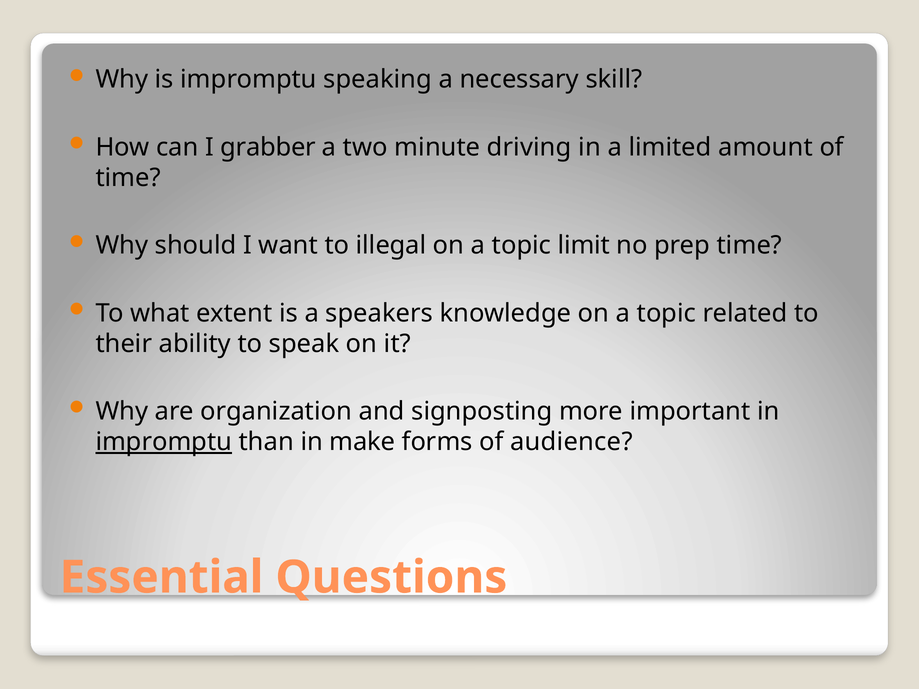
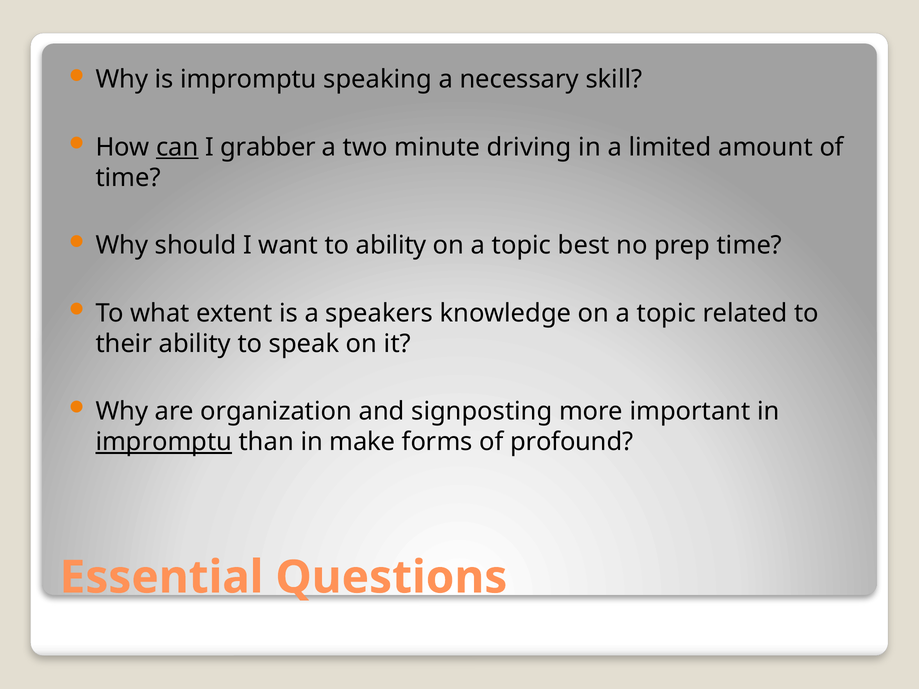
can underline: none -> present (177, 147)
to illegal: illegal -> ability (391, 246)
limit: limit -> best (584, 246)
audience: audience -> profound (572, 442)
